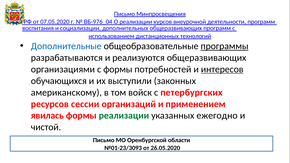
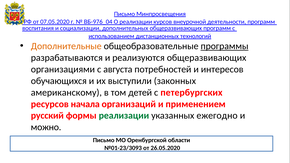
Дополнительные colour: blue -> orange (66, 46)
с формы: формы -> августа (118, 69)
интересов underline: present -> none (222, 69)
войск: войск -> детей (140, 92)
сессии: сессии -> начала (85, 104)
явилась: явилась -> русский (47, 116)
чистой: чистой -> можно (46, 127)
